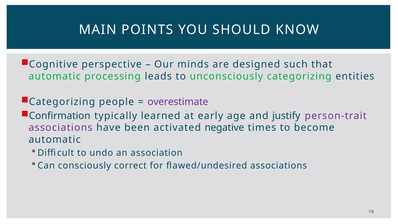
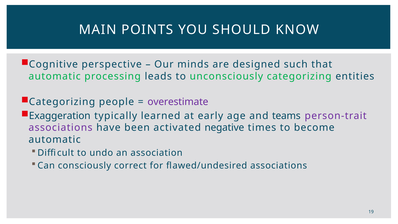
Confirmation: Confirmation -> Exaggeration (60, 116)
justify: justify -> teams (286, 116)
